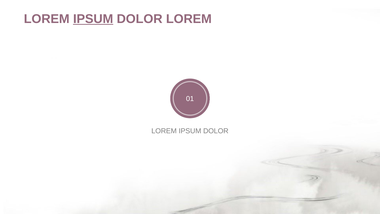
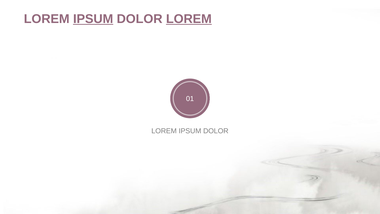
LOREM underline: none -> present (189, 19)
